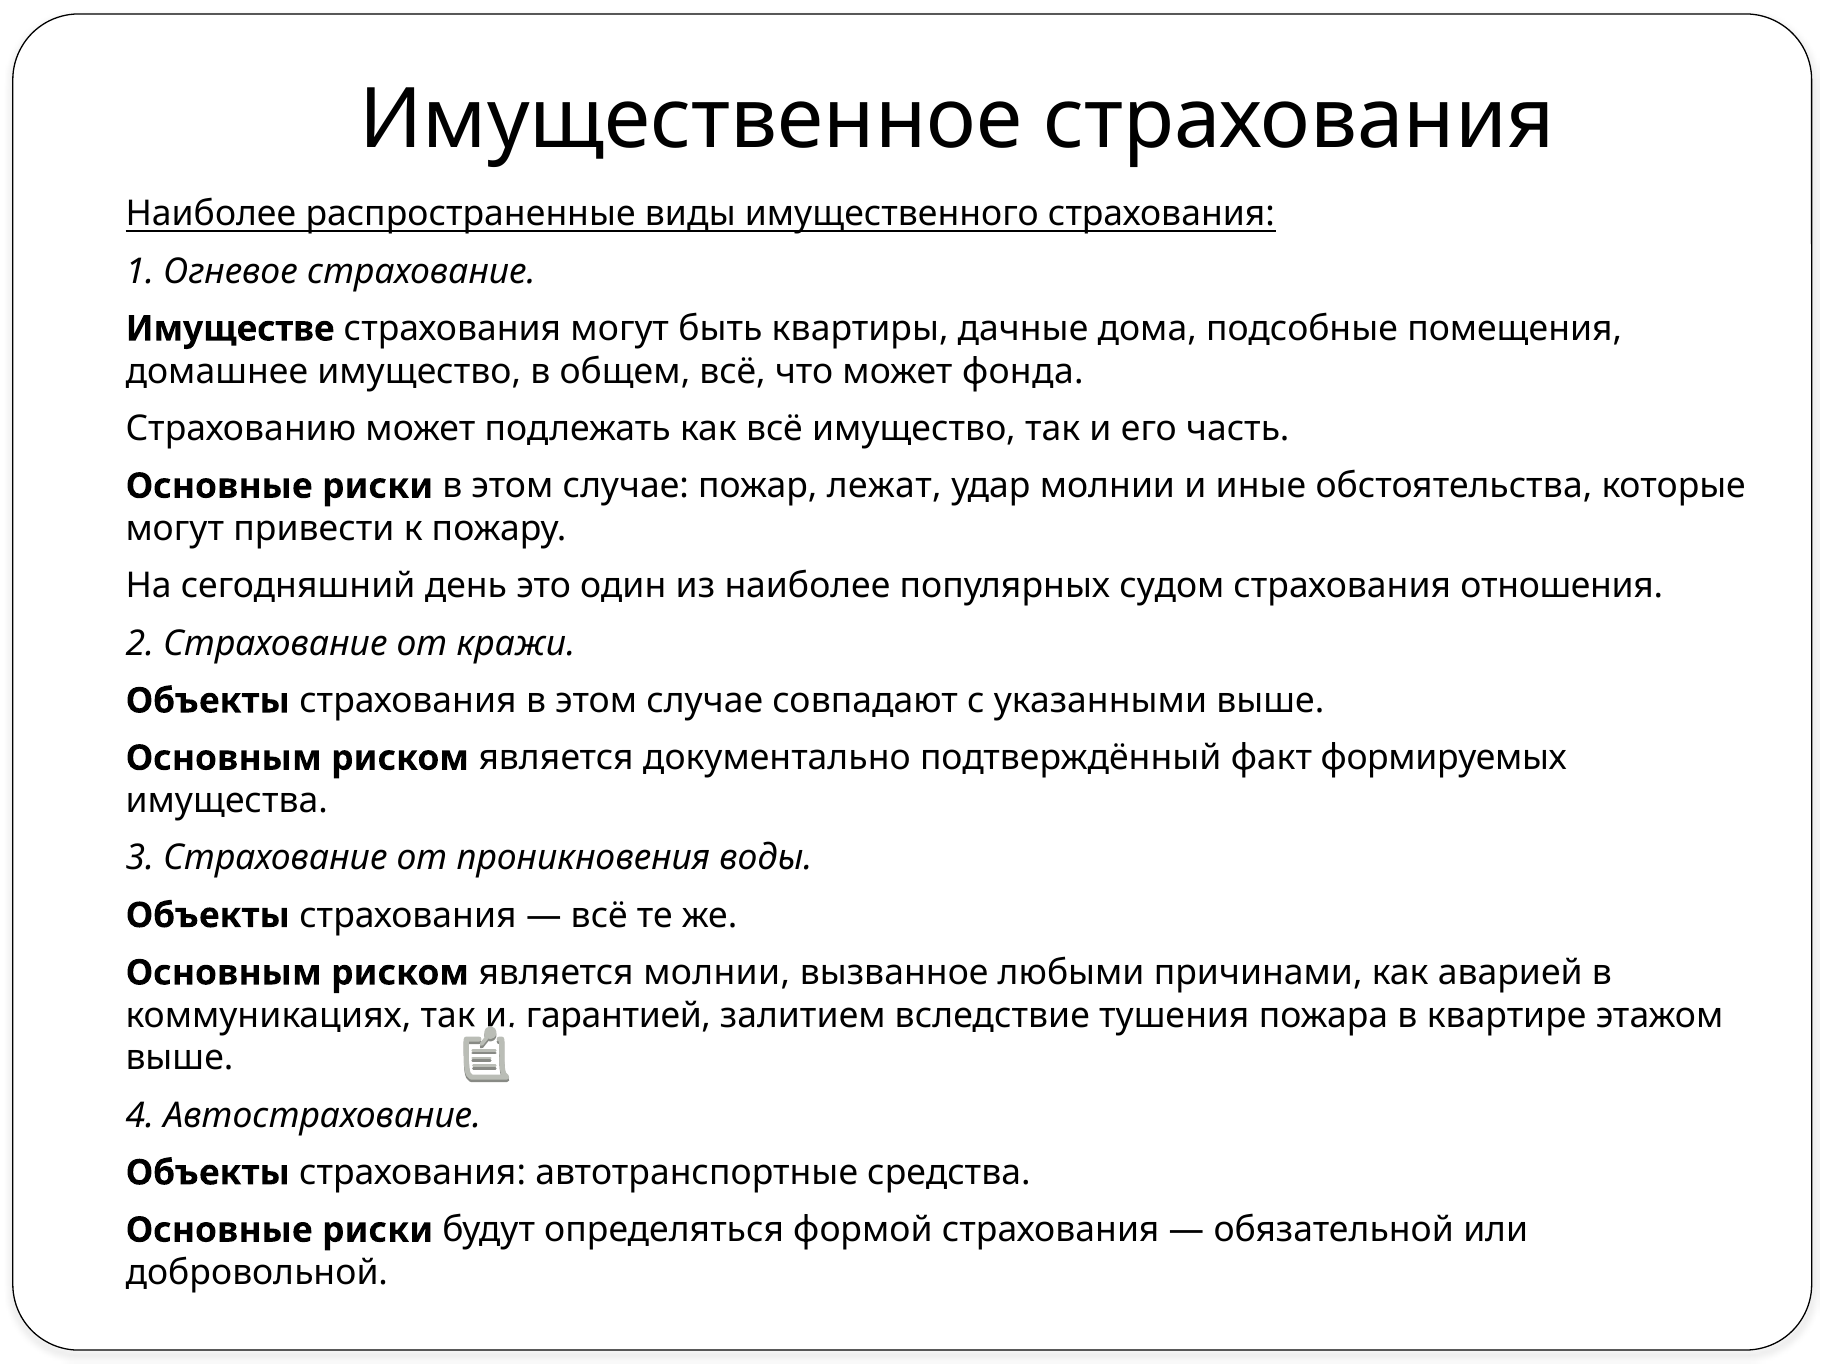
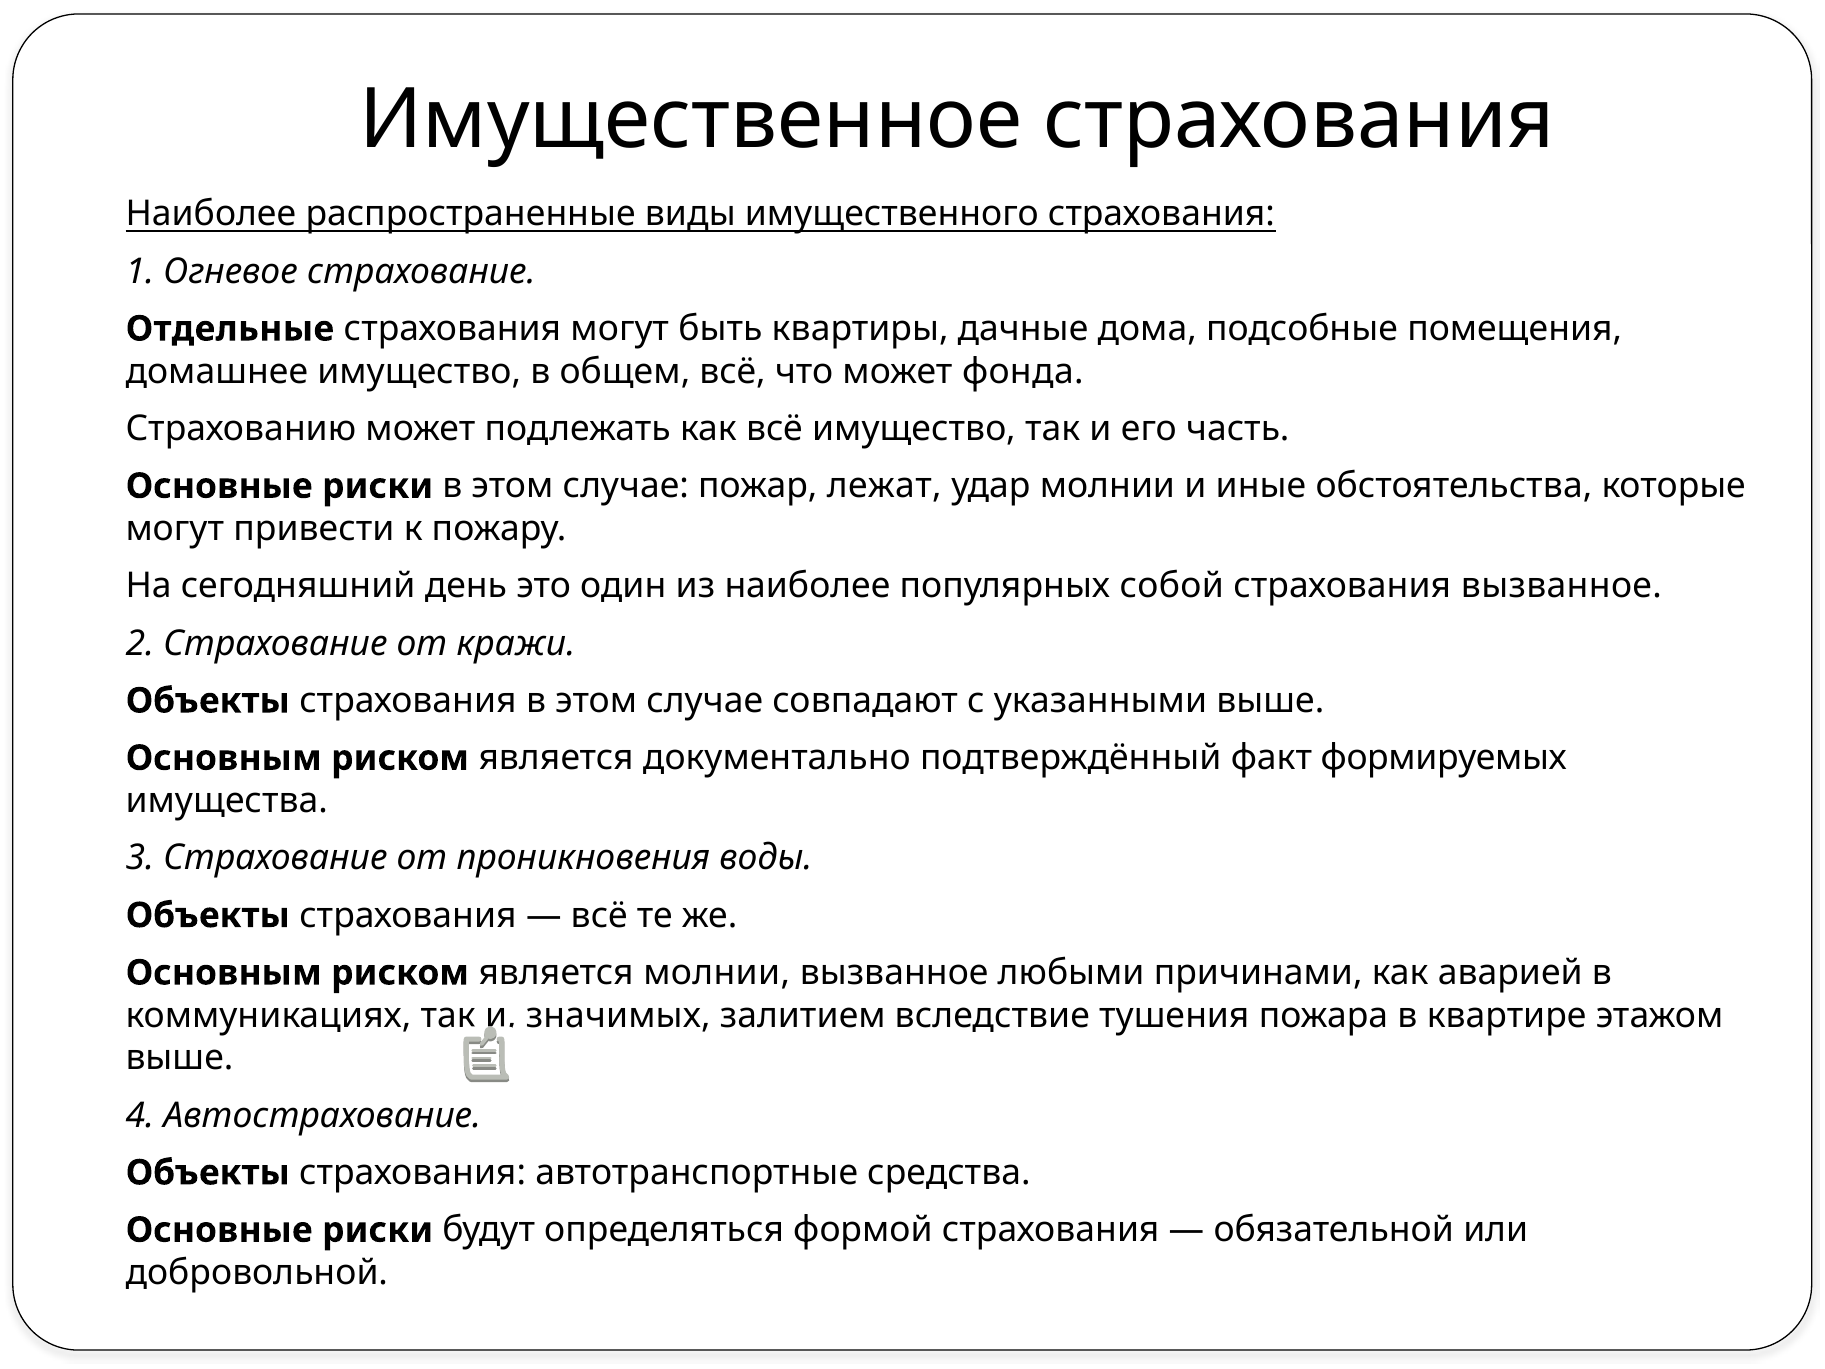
Имуществе: Имуществе -> Отдельные (230, 329)
судом: судом -> собой (1172, 586)
страхования отношения: отношения -> вызванное (1561, 586)
гарантией: гарантией -> значимых (618, 1015)
